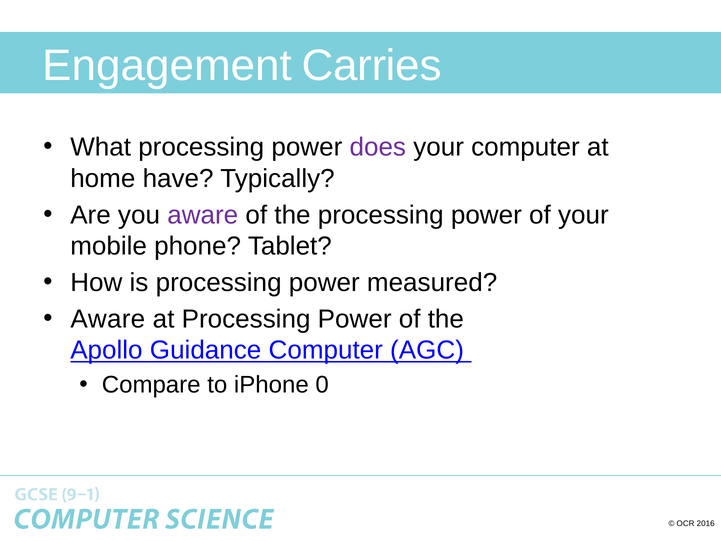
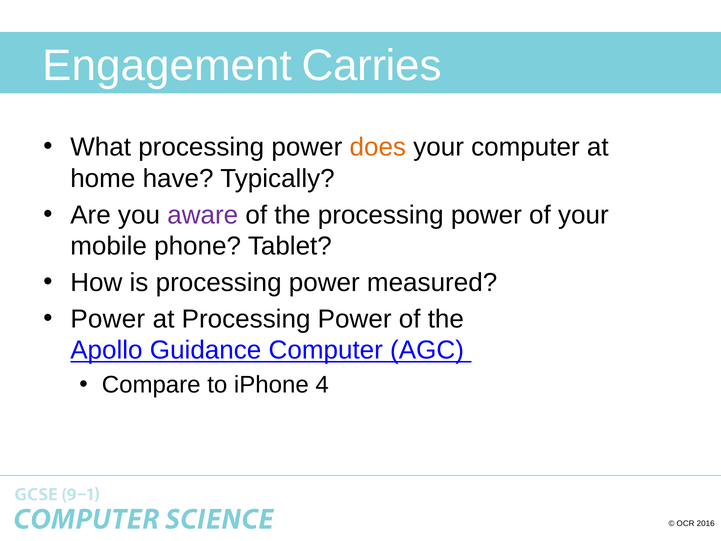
does colour: purple -> orange (378, 147)
Aware: Aware -> Power (108, 319)
0: 0 -> 4 (322, 385)
